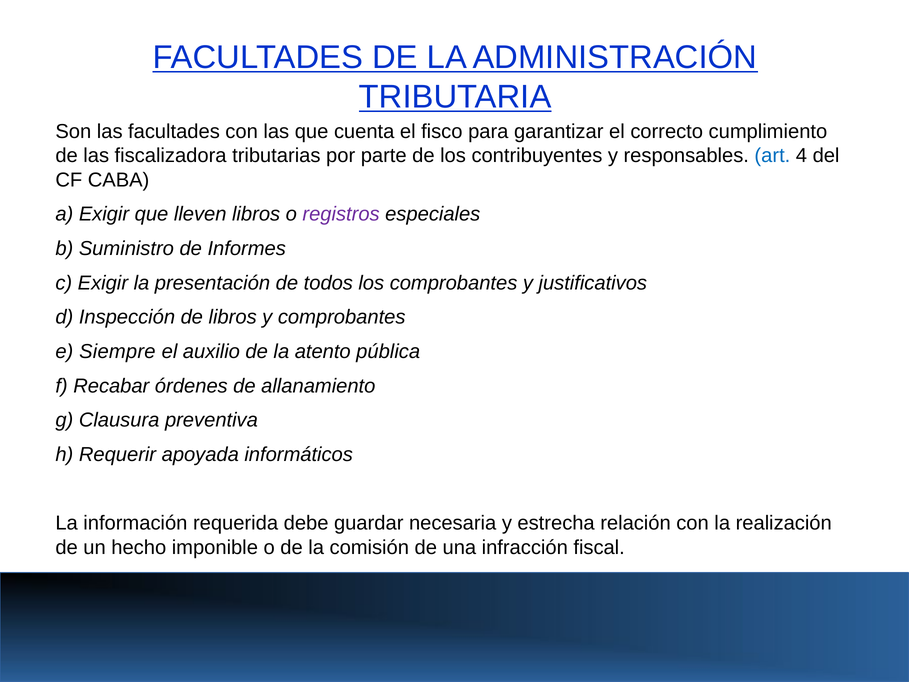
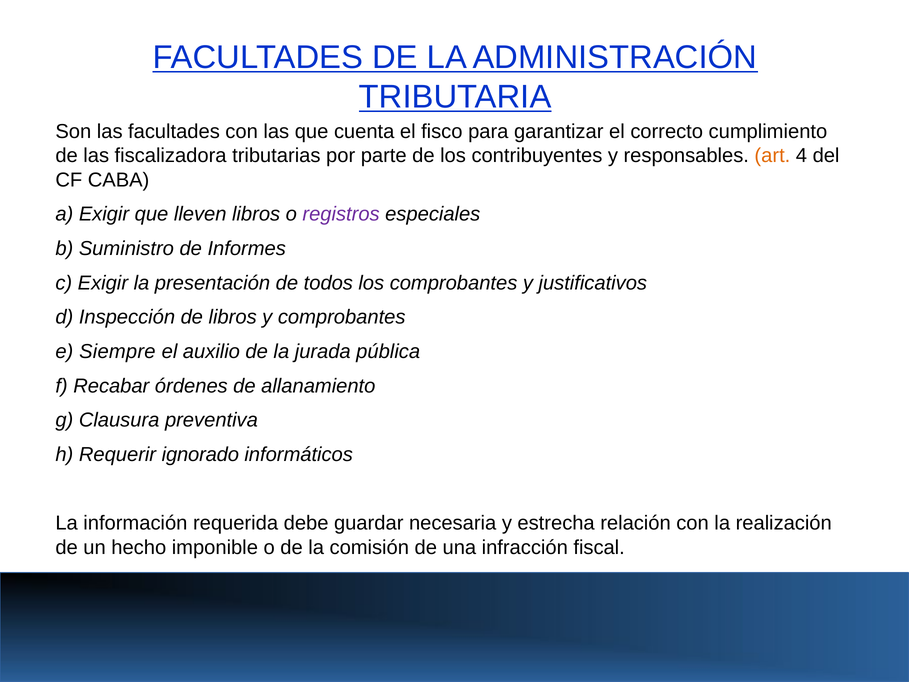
art colour: blue -> orange (772, 156)
atento: atento -> jurada (323, 351)
apoyada: apoyada -> ignorado (200, 454)
